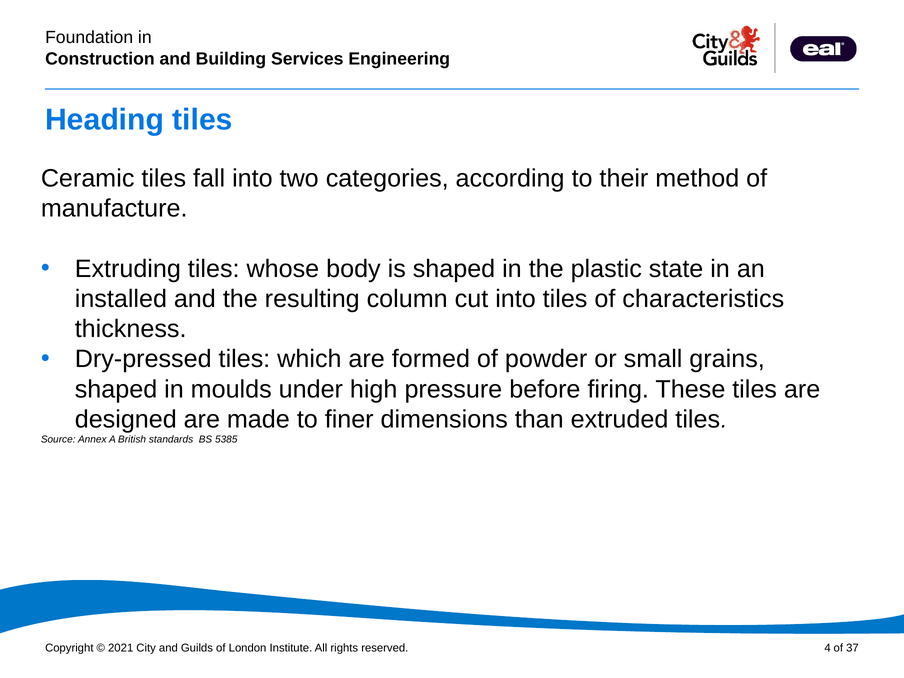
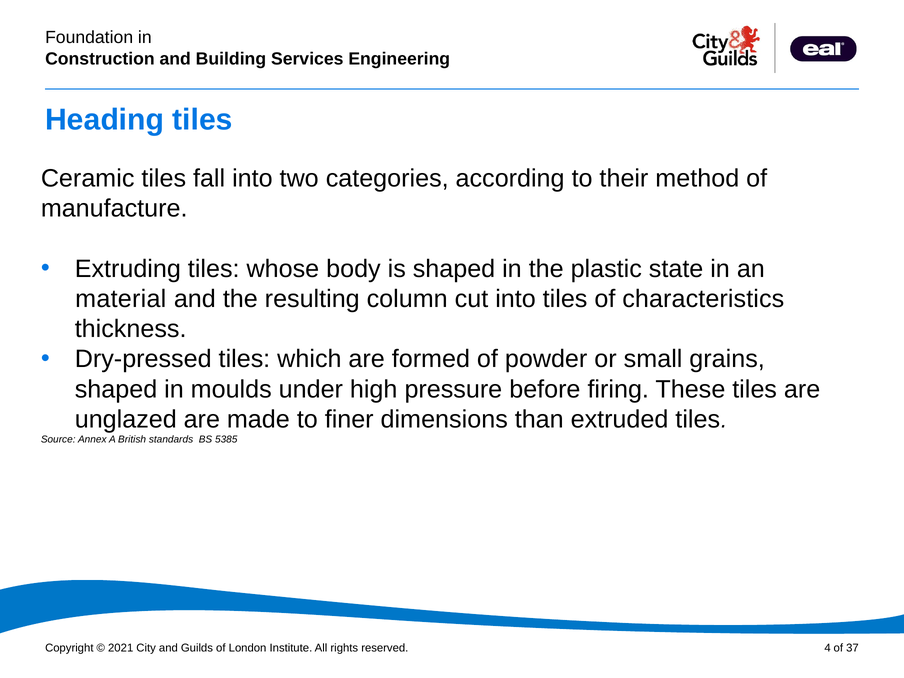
installed: installed -> material (121, 299)
designed: designed -> unglazed (126, 419)
